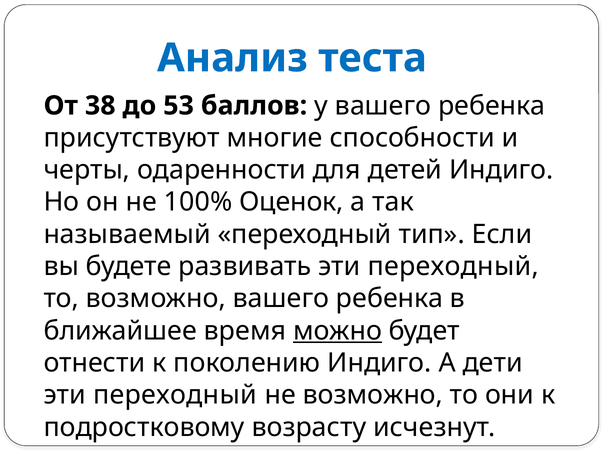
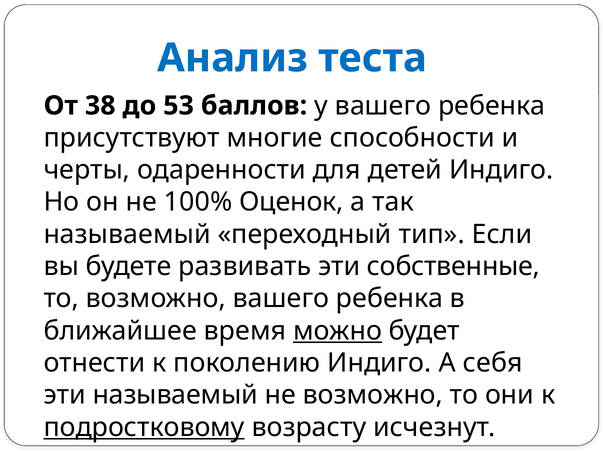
развивать эти переходный: переходный -> собственные (453, 267)
дети: дети -> себя (493, 363)
переходный: переходный -> называемый (175, 395)
подростковому underline: none -> present (144, 427)
